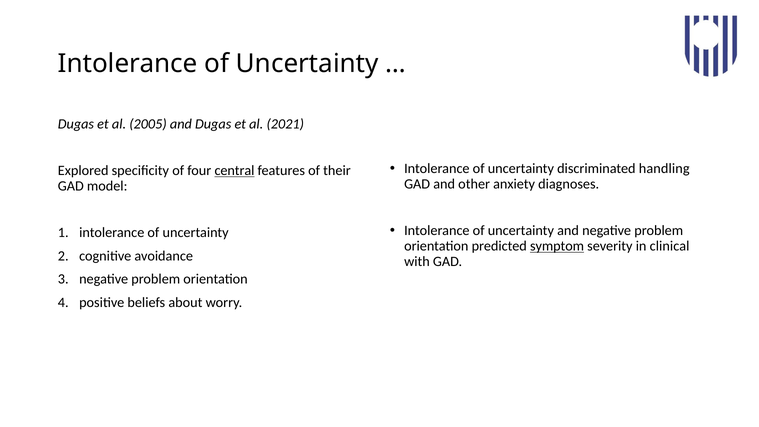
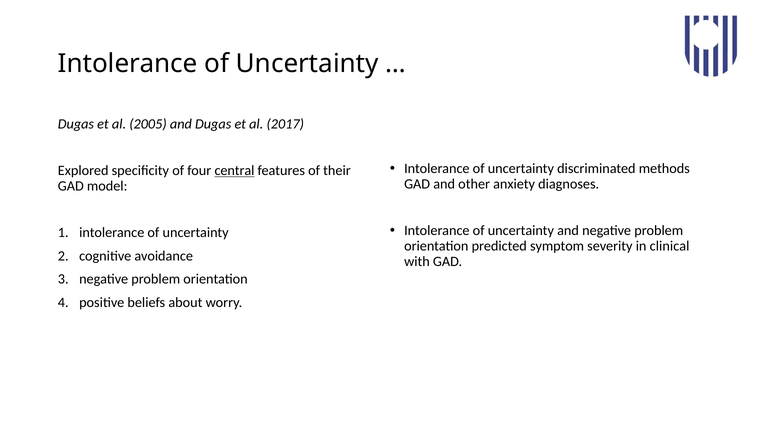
2021: 2021 -> 2017 (285, 124)
handling: handling -> methods (664, 169)
symptom underline: present -> none (557, 246)
